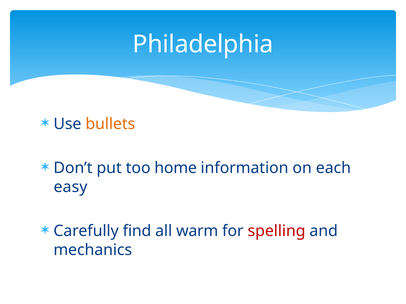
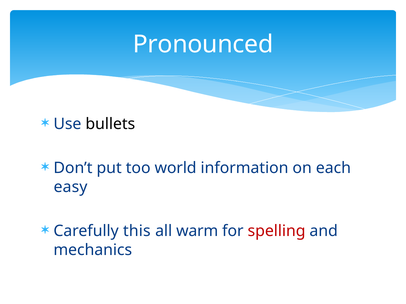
Philadelphia: Philadelphia -> Pronounced (203, 45)
bullets colour: orange -> black (110, 124)
home: home -> world (176, 168)
find: find -> this (137, 231)
